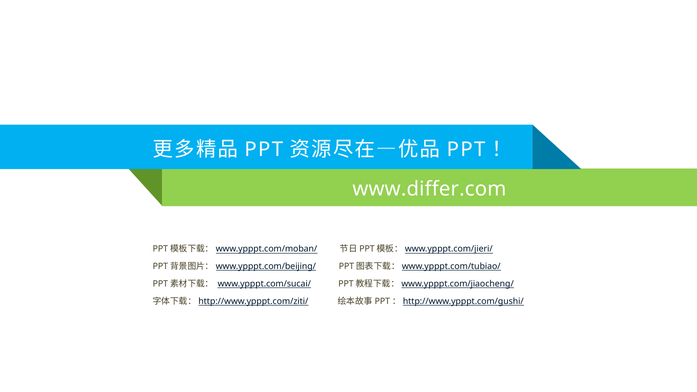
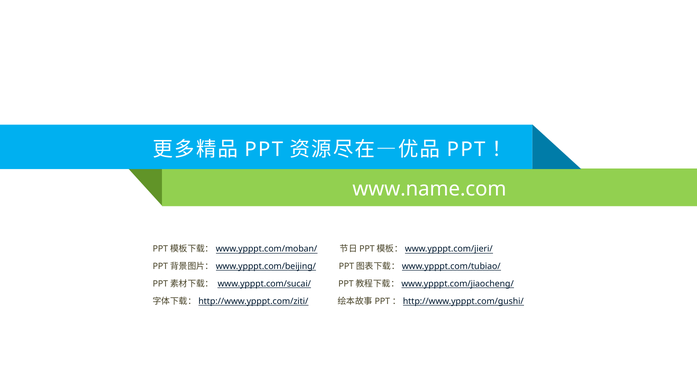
www.differ.com: www.differ.com -> www.name.com (429, 189)
